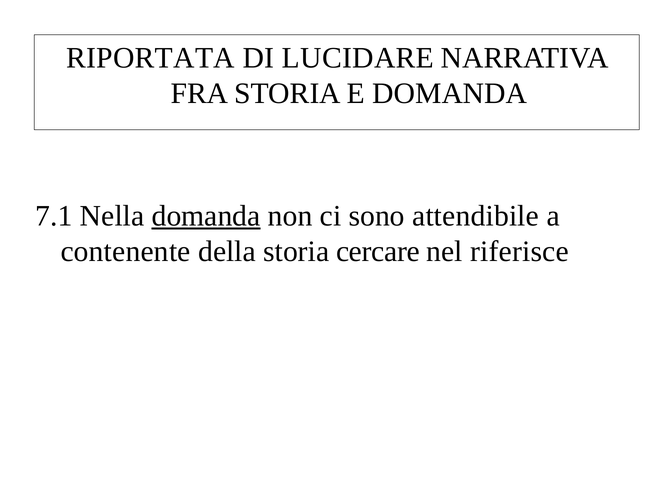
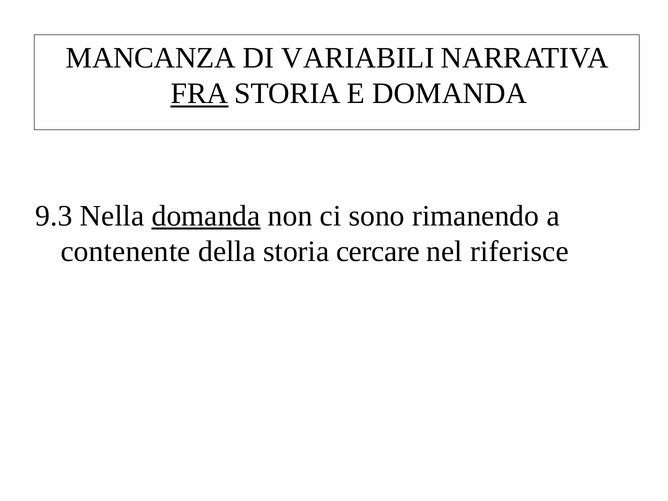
RIPORTATA: RIPORTATA -> MANCANZA (151, 58)
LUCIDARE: LUCIDARE -> VARIABILI (358, 58)
FRA underline: none -> present (200, 94)
7.1: 7.1 -> 9.3 (54, 216)
attendibile: attendibile -> rimanendo (476, 216)
